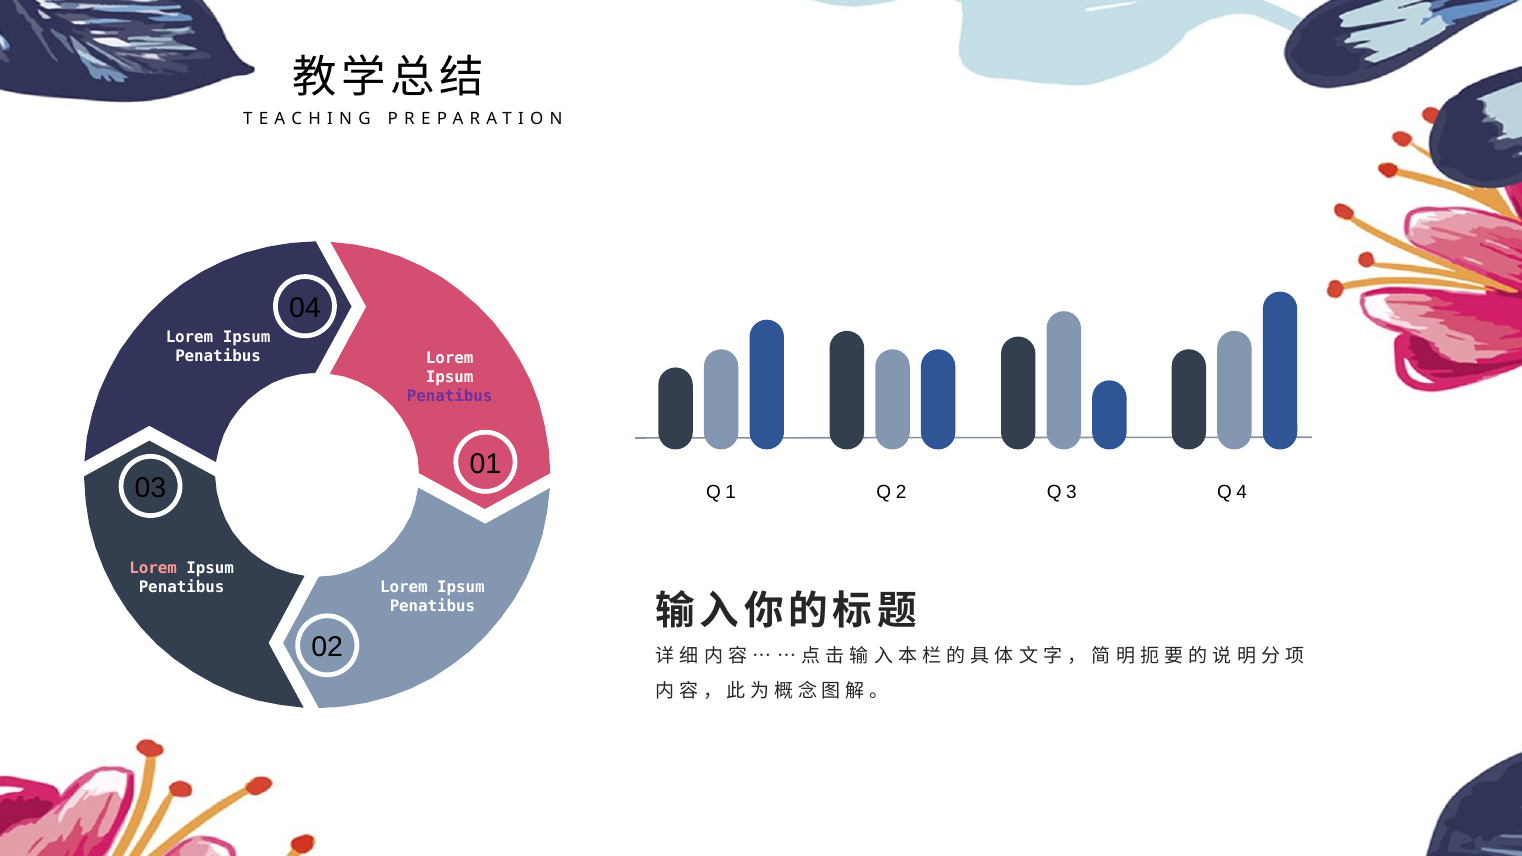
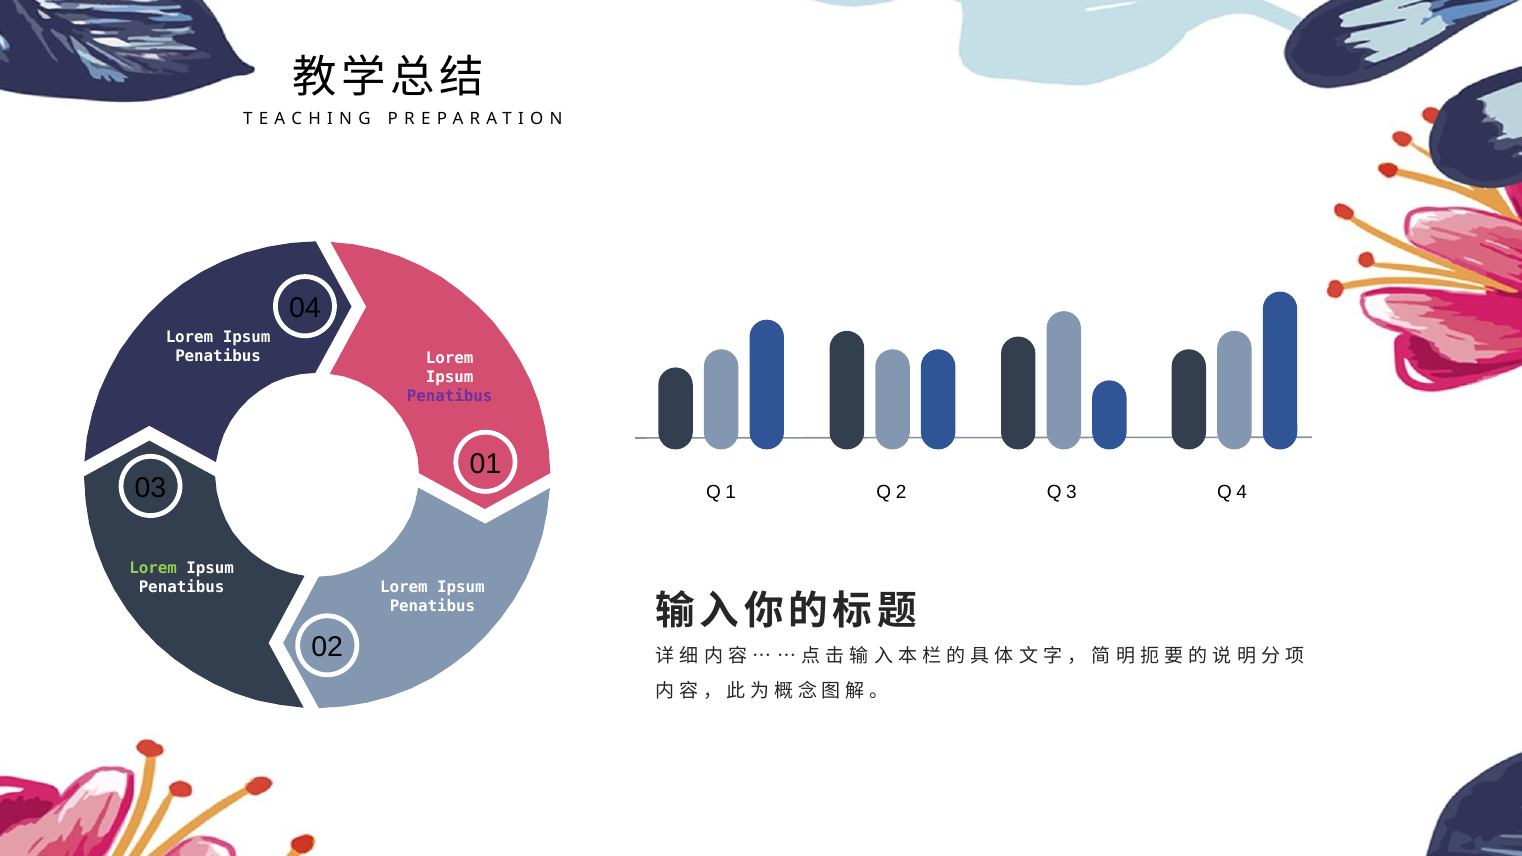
Lorem colour: pink -> light green (153, 568)
